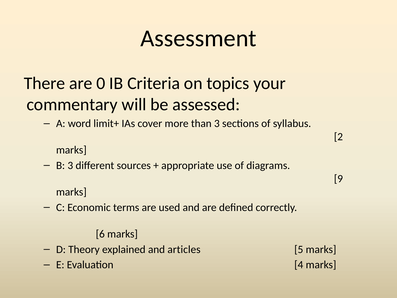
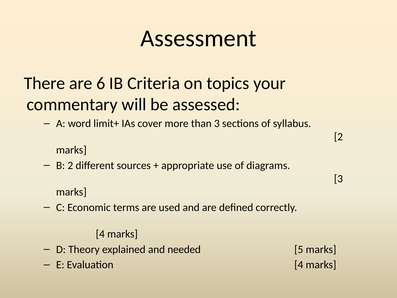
0: 0 -> 6 (101, 83)
B 3: 3 -> 2 (70, 165)
9: 9 -> 3 (338, 179)
6: 6 -> 4 (100, 234)
articles: articles -> needed (184, 249)
